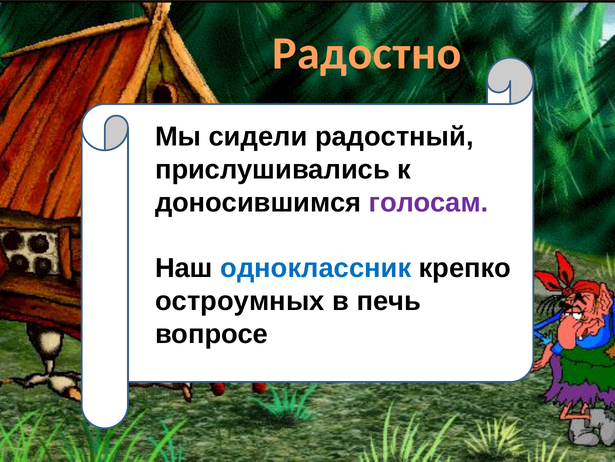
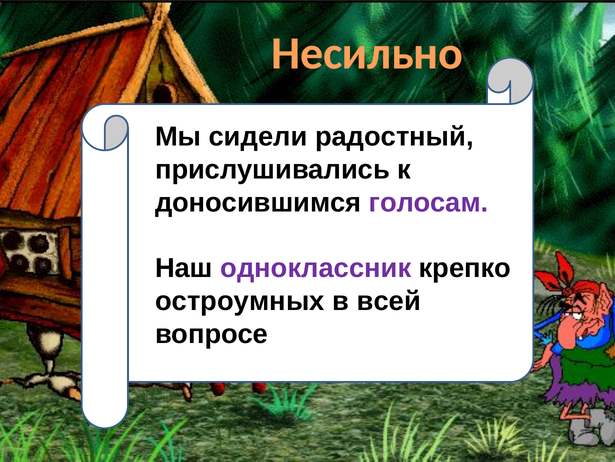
Радостно: Радостно -> Несильно (367, 53)
одноклассник colour: blue -> purple (316, 268)
печь: печь -> всей (389, 301)
